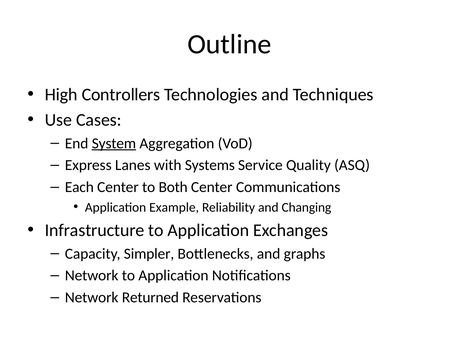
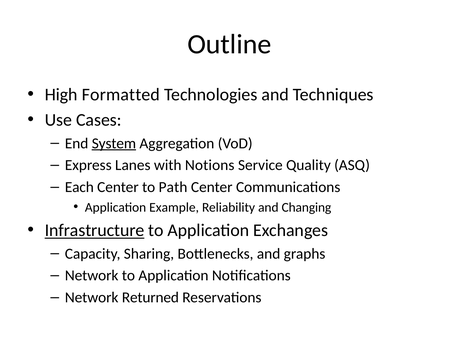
Controllers: Controllers -> Formatted (121, 95)
Systems: Systems -> Notions (210, 165)
Both: Both -> Path (173, 187)
Infrastructure underline: none -> present (95, 231)
Simpler: Simpler -> Sharing (149, 254)
